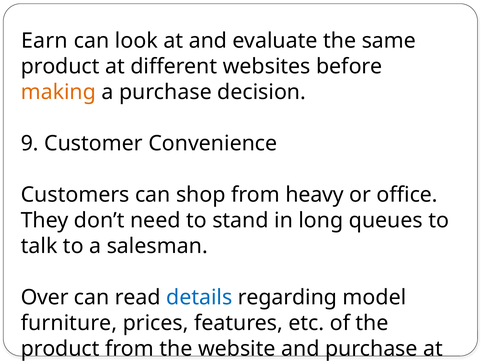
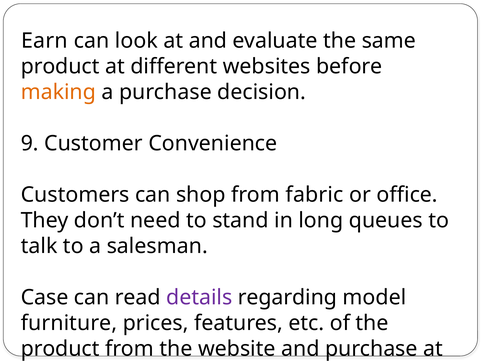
heavy: heavy -> fabric (314, 195)
Over: Over -> Case (45, 297)
details colour: blue -> purple (199, 297)
